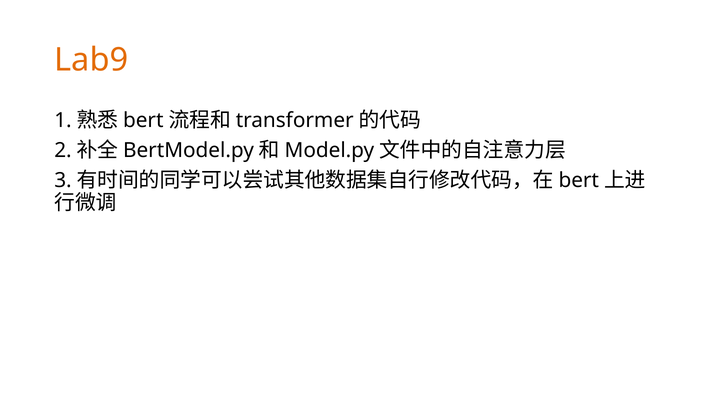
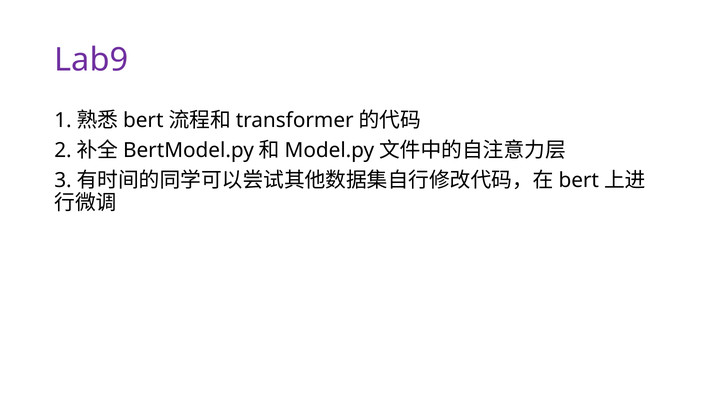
Lab9 colour: orange -> purple (91, 60)
